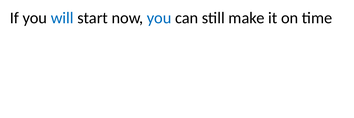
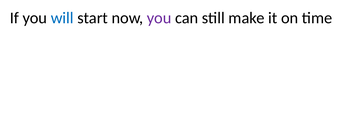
you colour: blue -> purple (159, 18)
